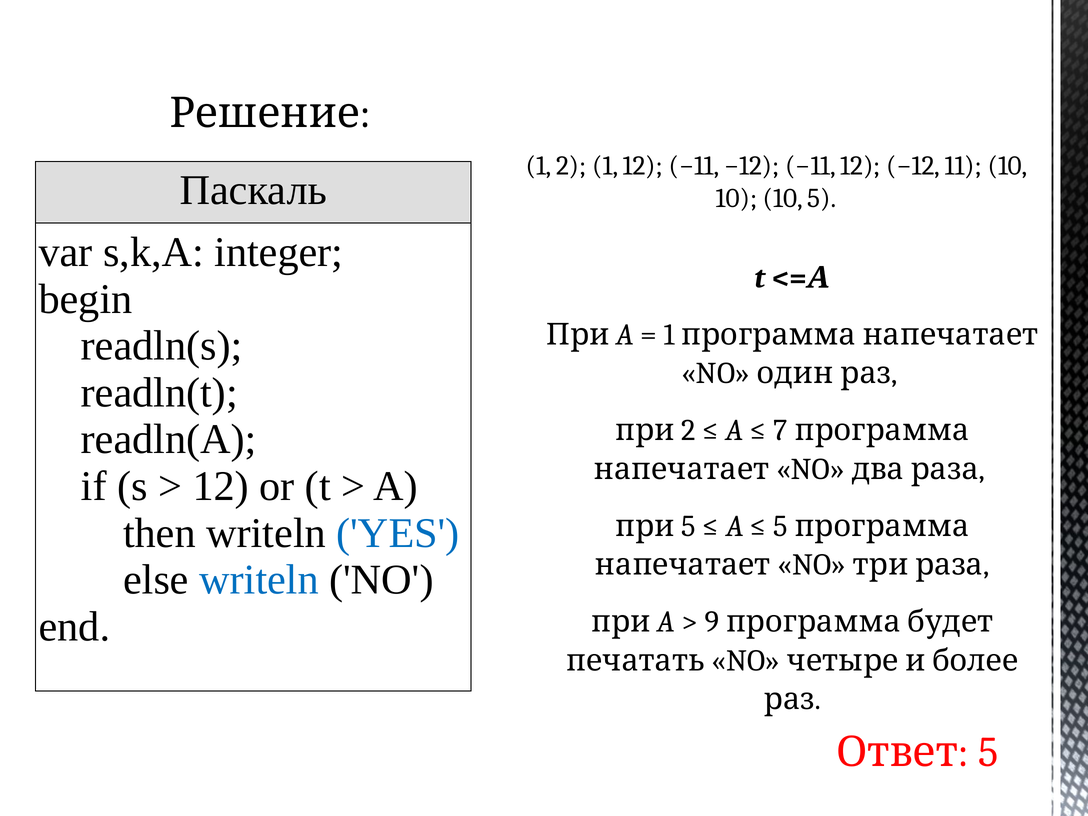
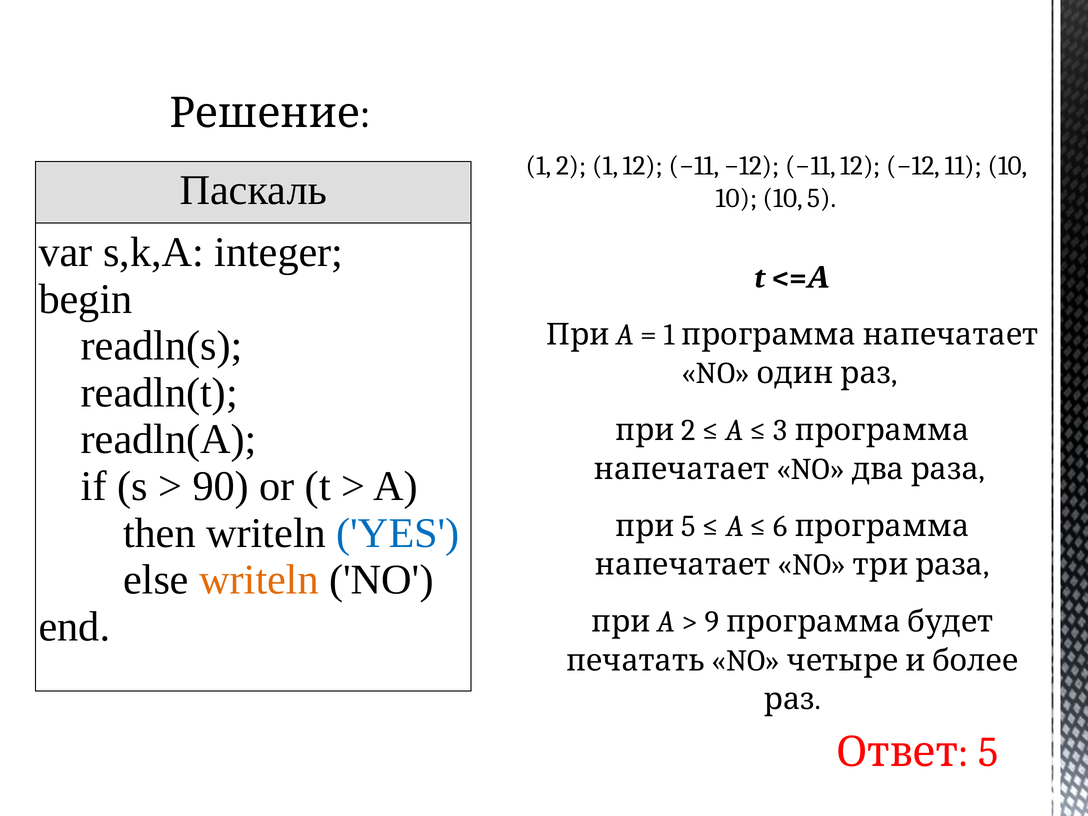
7: 7 -> 3 (780, 430)
12: 12 -> 90 (221, 486)
5: 5 -> 6 (780, 526)
writeln colour: blue -> orange (259, 580)
